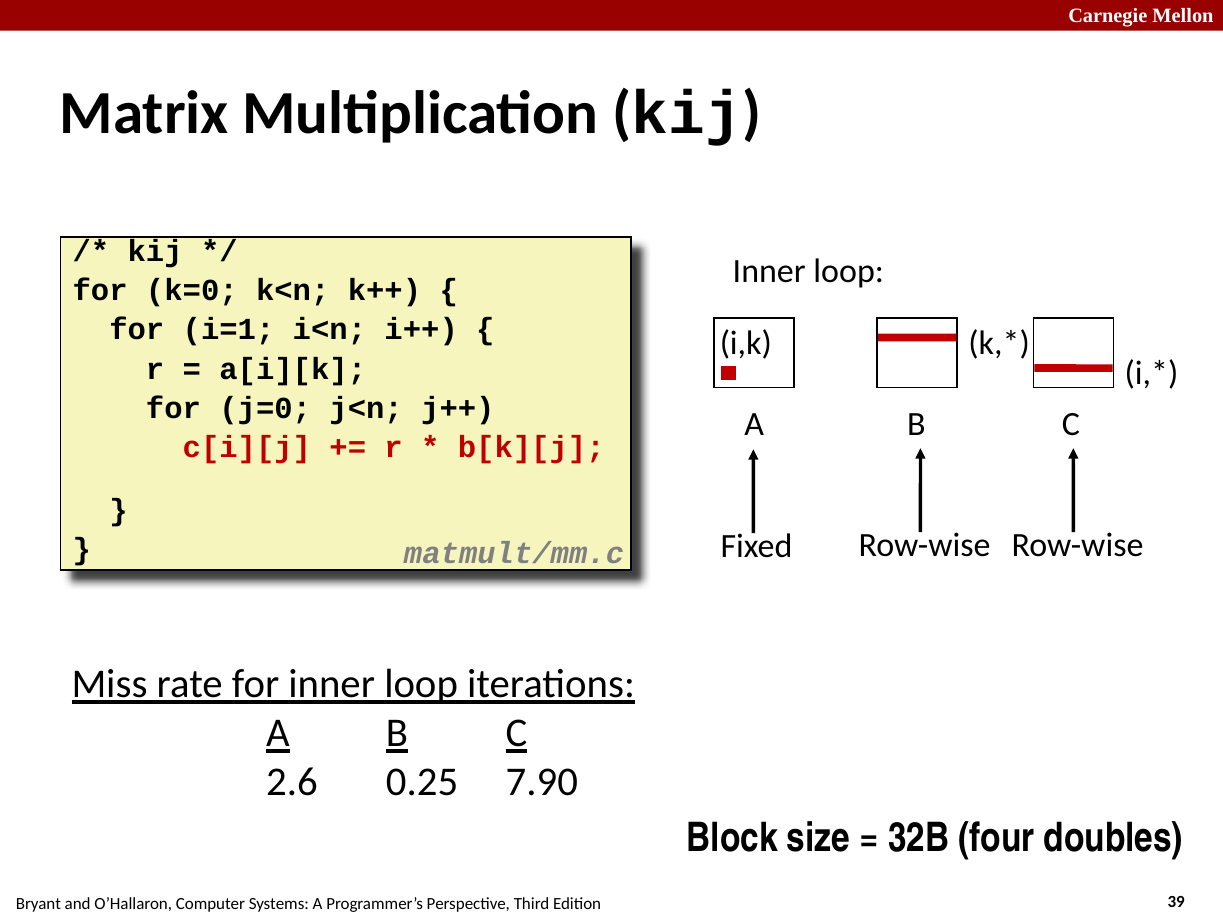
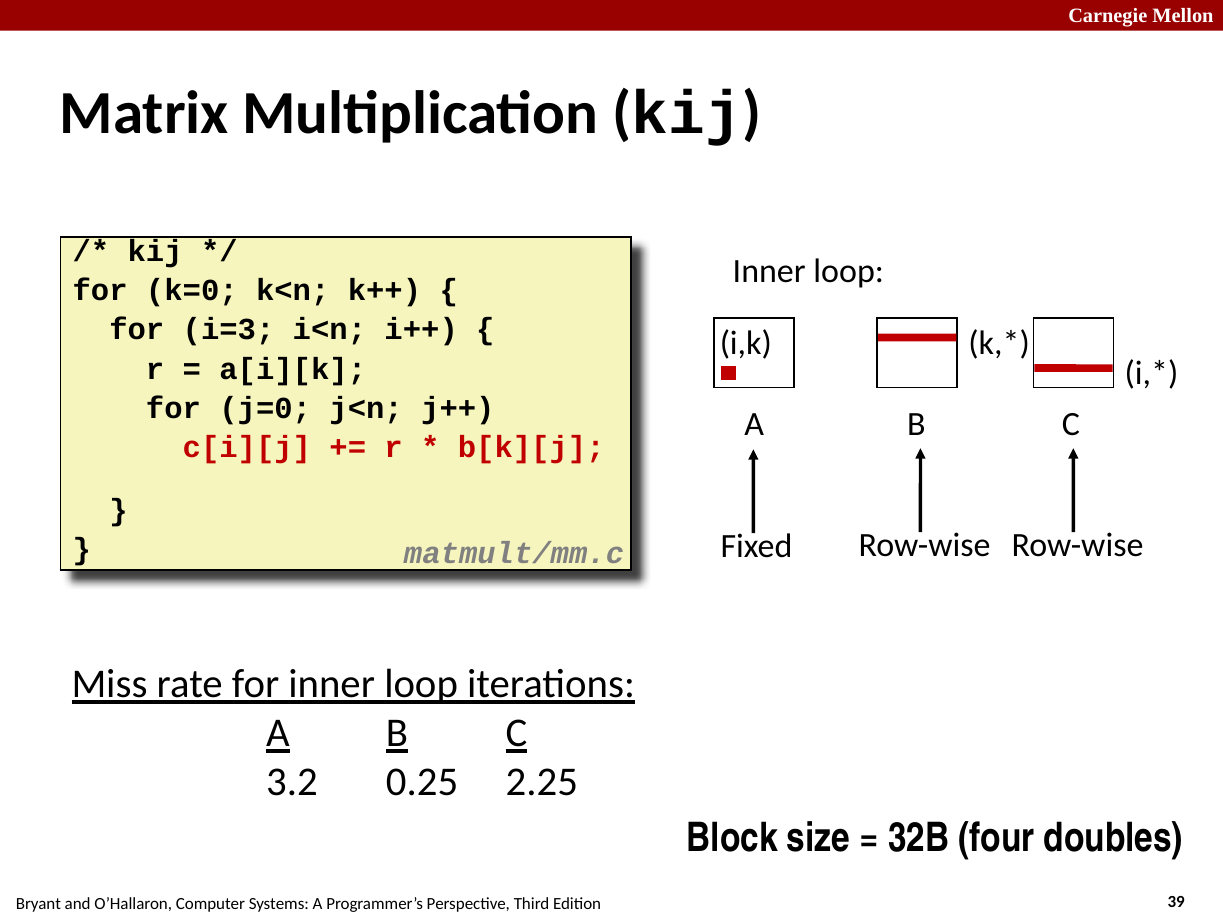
i=1: i=1 -> i=3 (229, 330)
2.6: 2.6 -> 3.2 (292, 782)
7.90: 7.90 -> 2.25 (542, 782)
